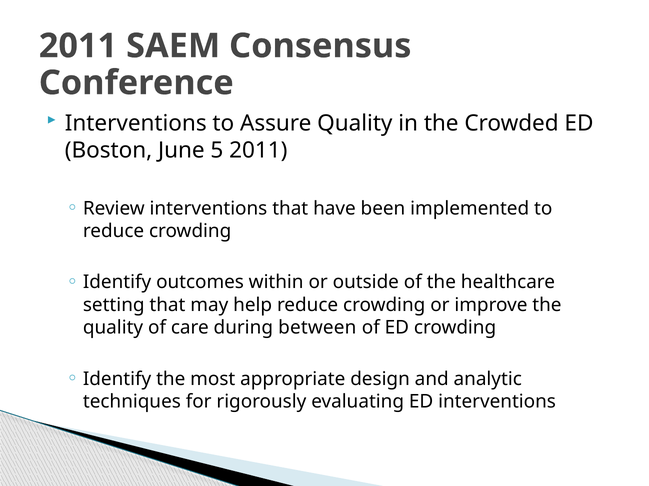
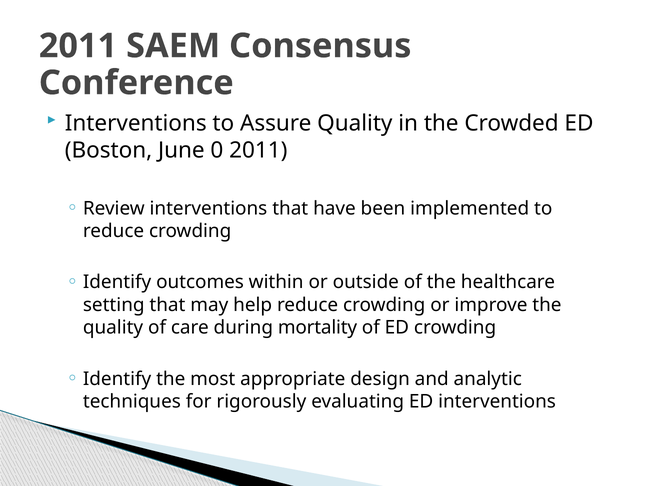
5: 5 -> 0 (217, 150)
between: between -> mortality (318, 328)
